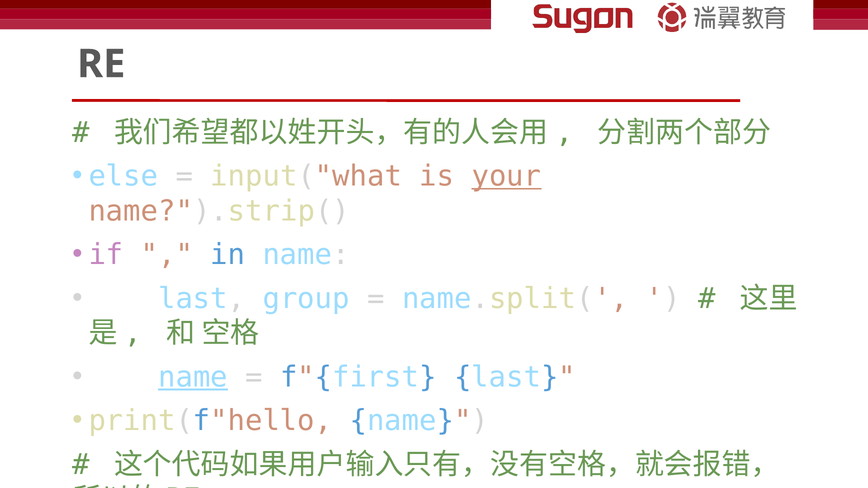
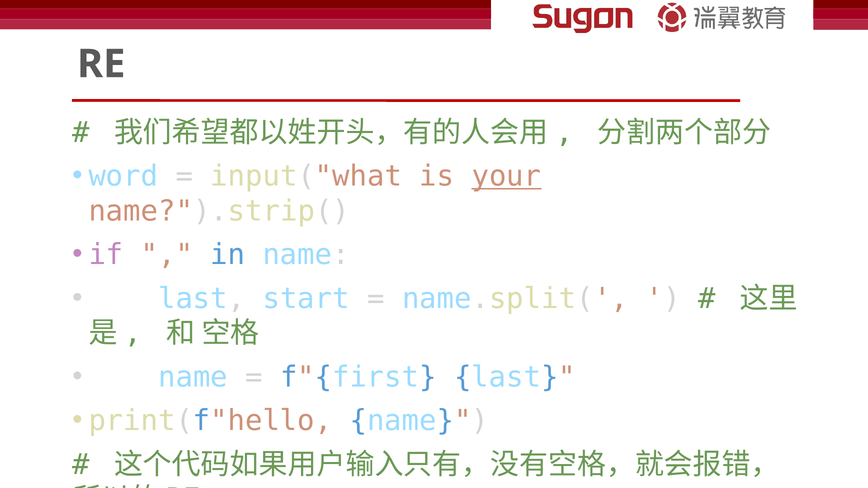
else: else -> word (123, 176)
group: group -> start (306, 299)
name underline: present -> none (193, 377)
